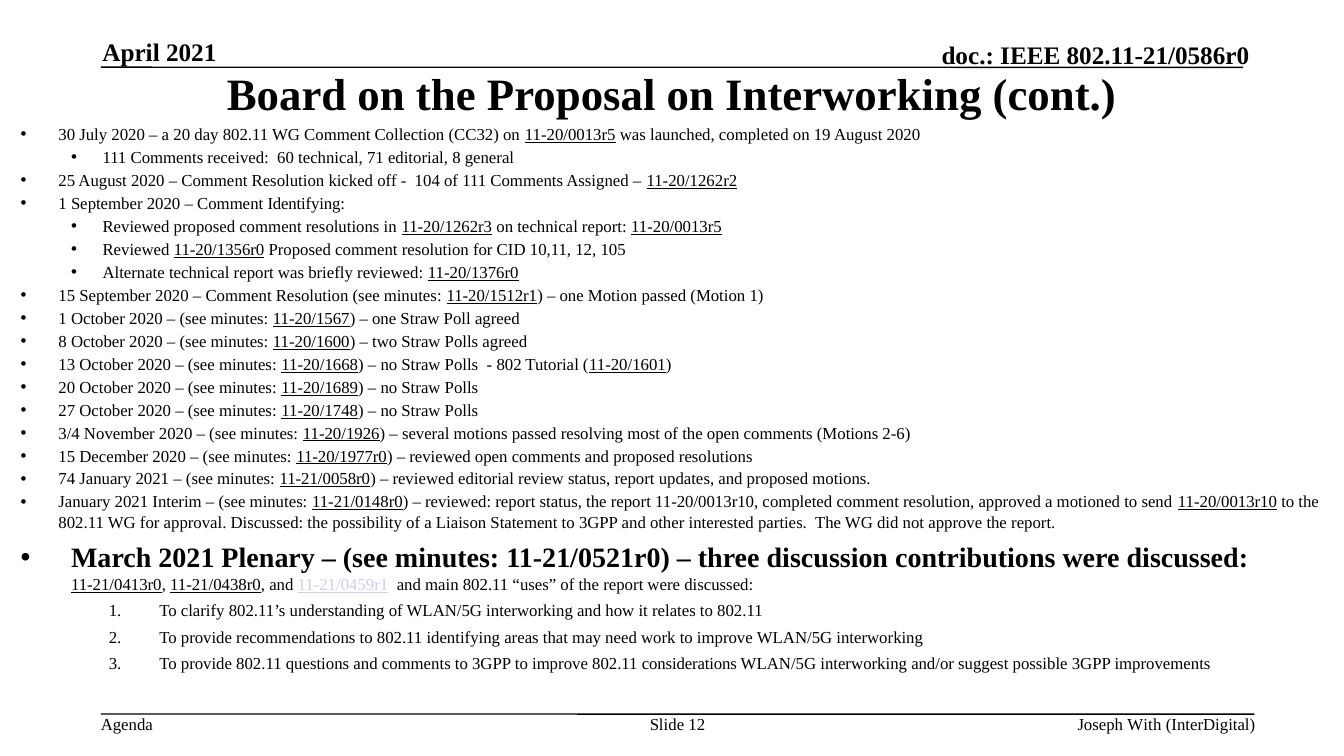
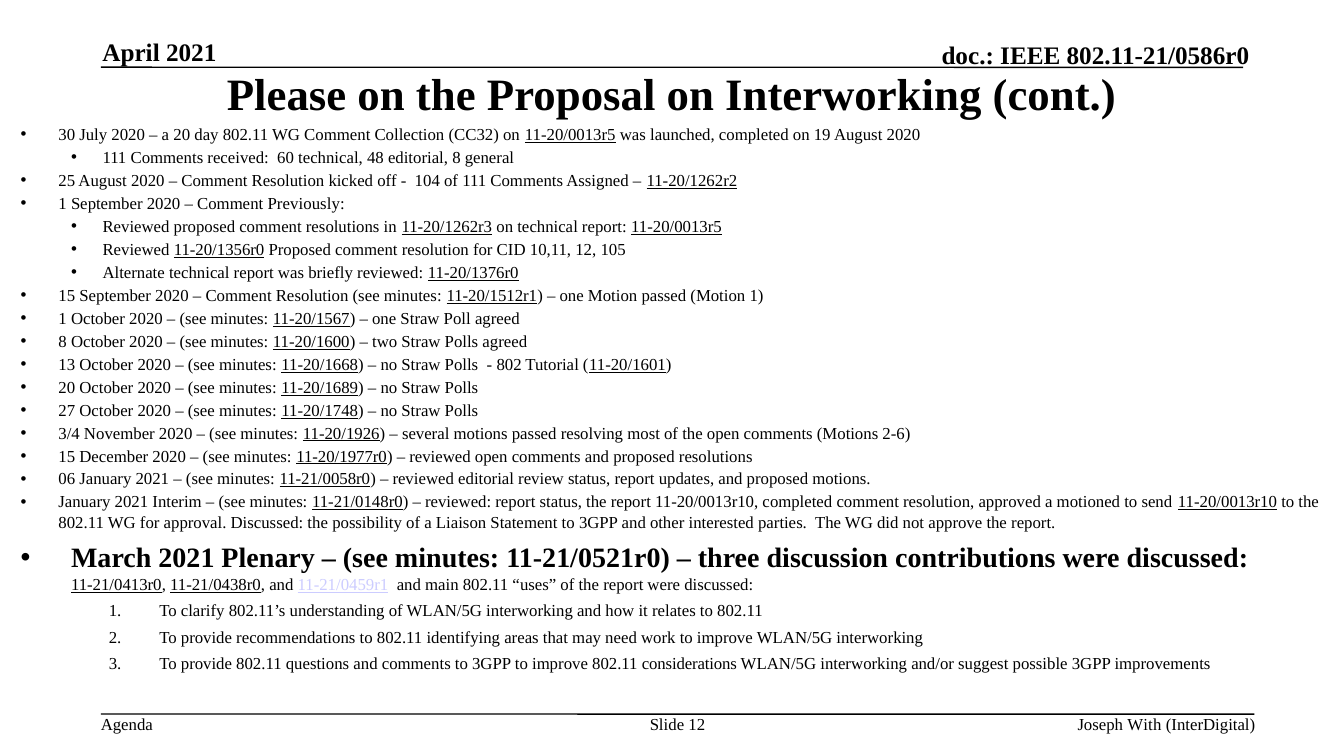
Board: Board -> Please (287, 96)
71: 71 -> 48 (375, 158)
Comment Identifying: Identifying -> Previously (306, 204)
74: 74 -> 06 (67, 479)
